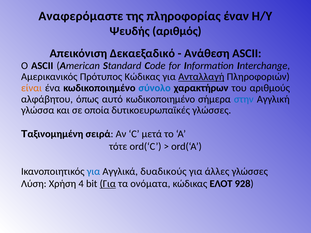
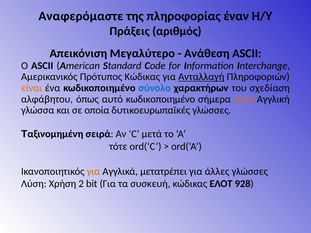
Ψευδής: Ψευδής -> Πράξεις (130, 31)
Δεκαεξαδικό: Δεκαεξαδικό -> Μεγαλύτερο (142, 54)
αριθμούς: αριθμούς -> σχεδίαση (270, 88)
στην colour: blue -> orange (244, 99)
για colour: blue -> orange (93, 172)
δυαδικούς: δυαδικούς -> μετατρέπει (164, 172)
4: 4 -> 2 (81, 184)
Για underline: present -> none (108, 184)
ονόματα: ονόματα -> συσκευή (150, 184)
